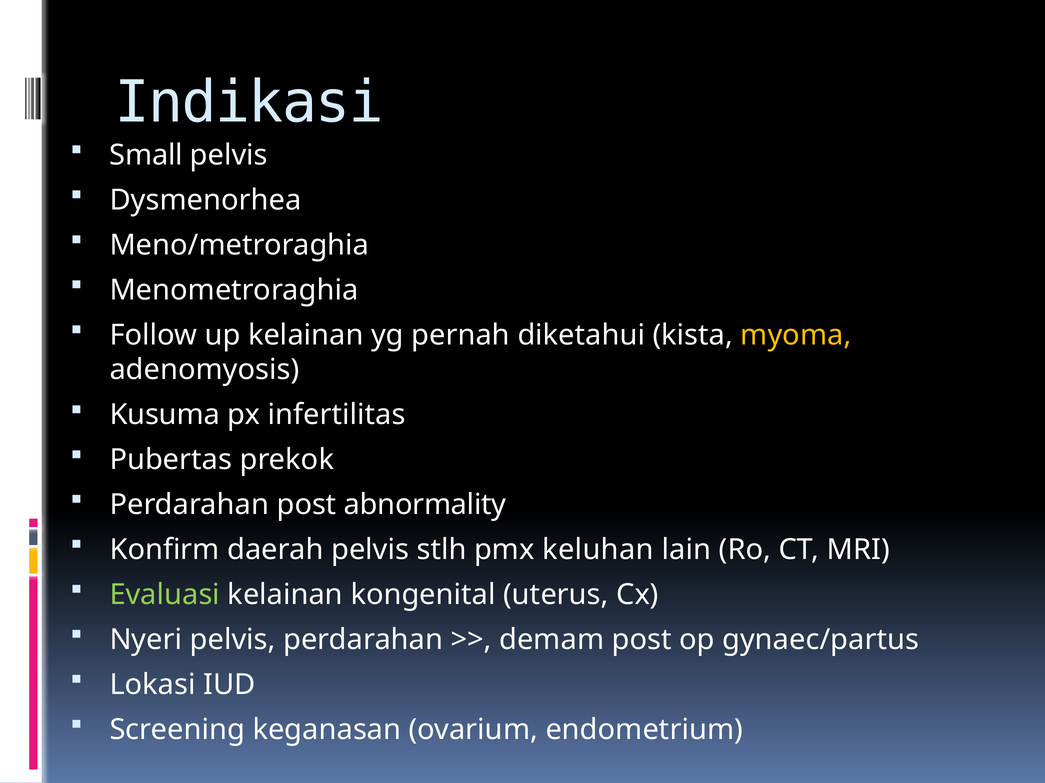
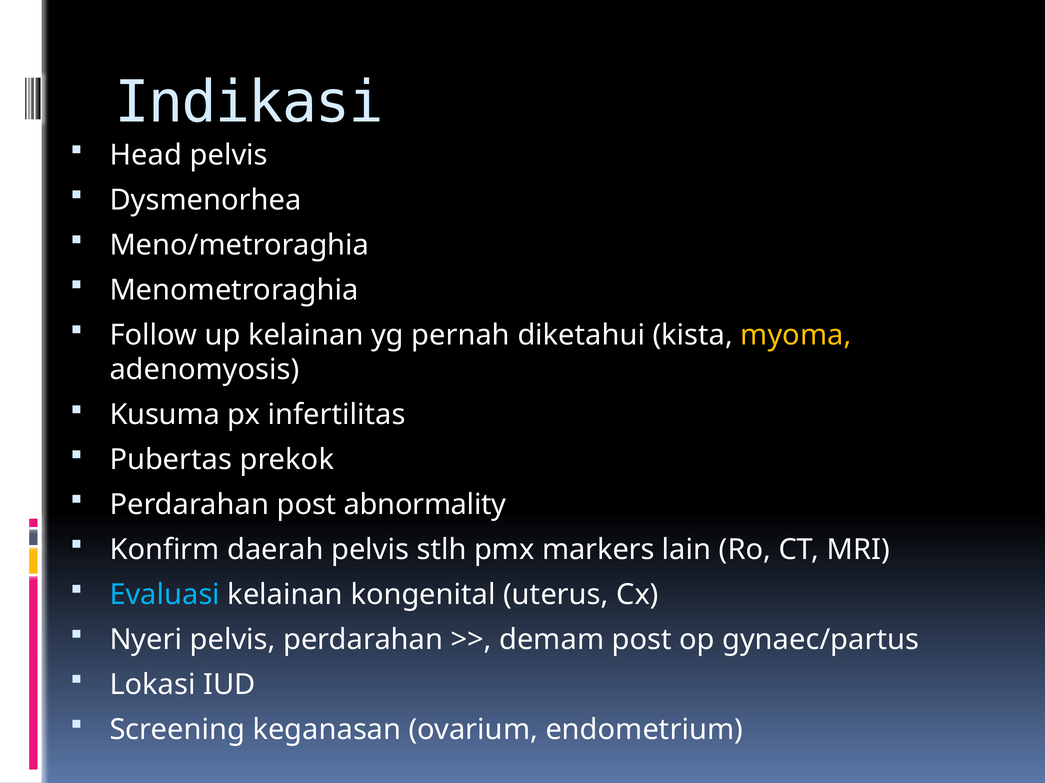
Small: Small -> Head (146, 155)
keluhan: keluhan -> markers (598, 550)
Evaluasi colour: light green -> light blue (165, 595)
